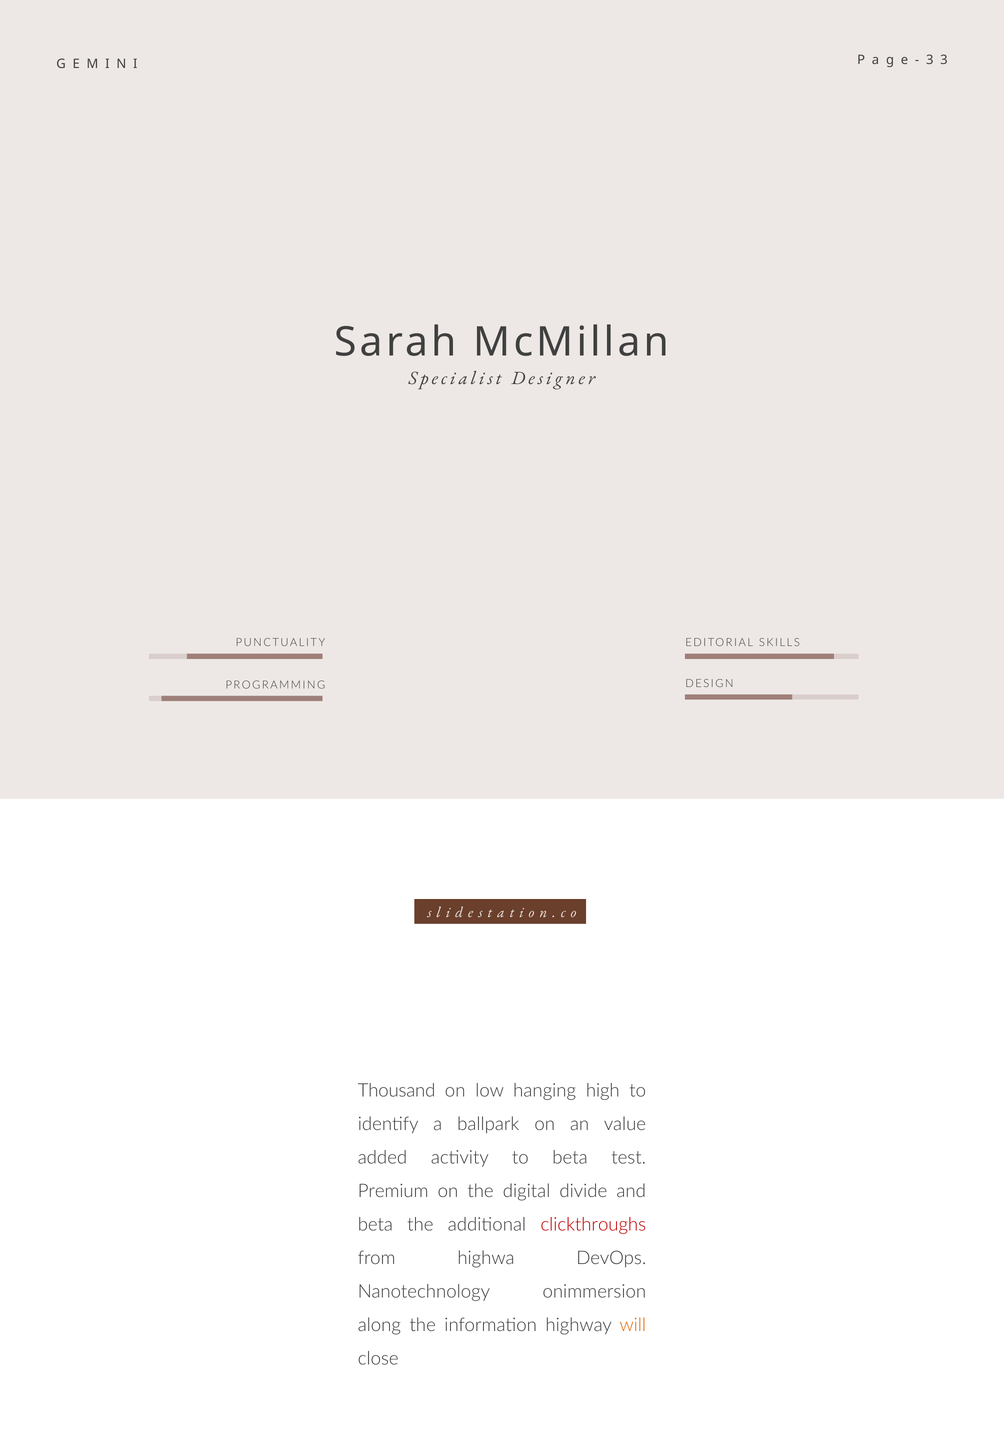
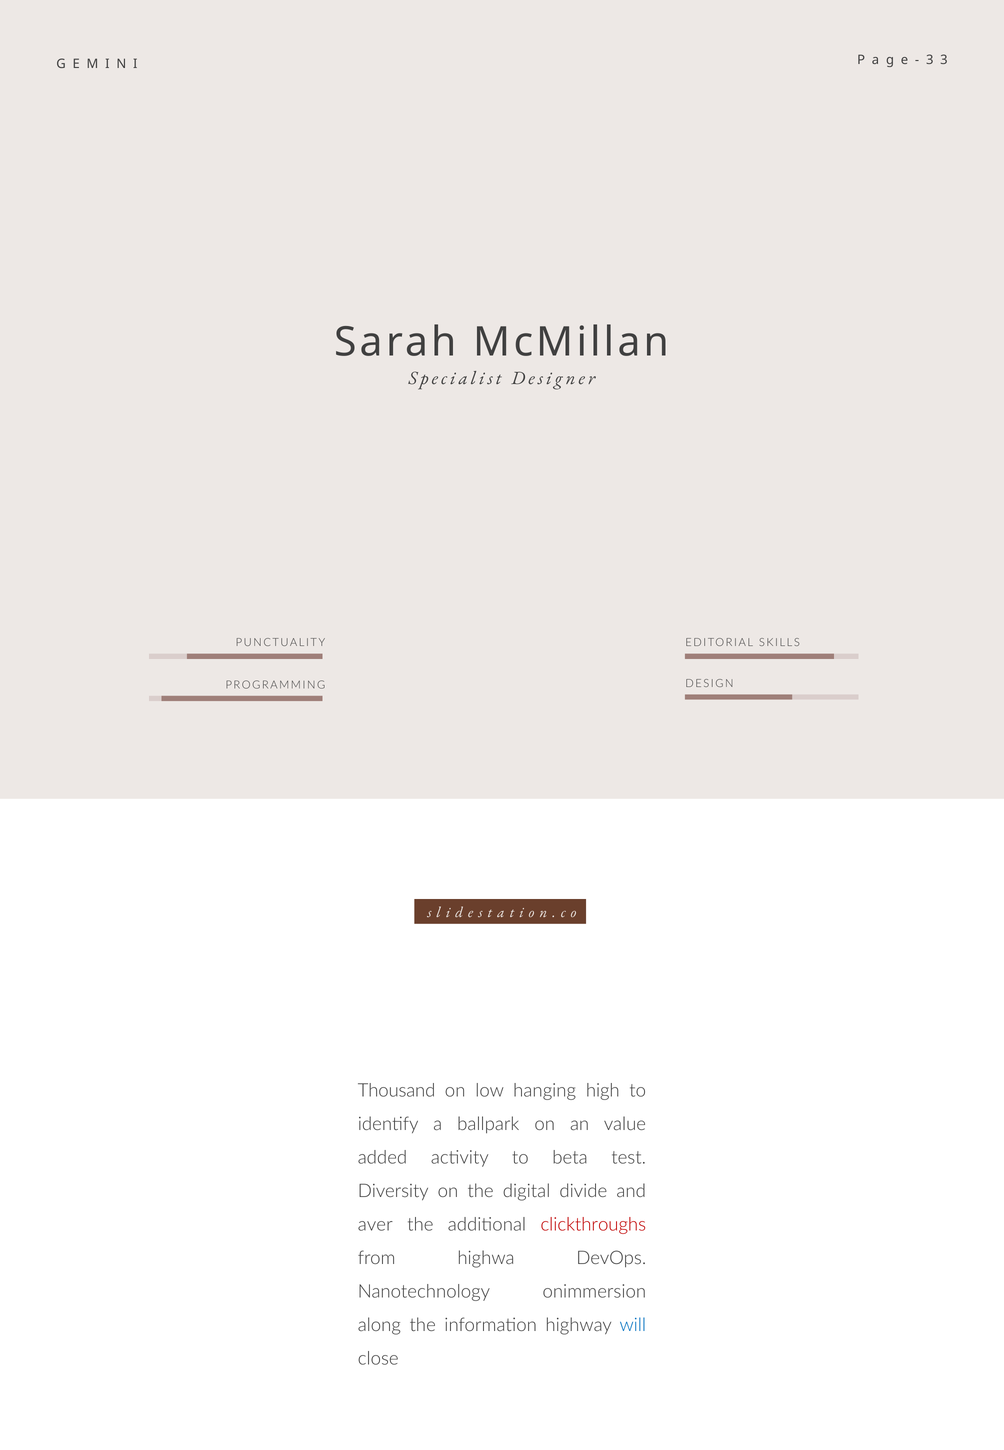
Premium: Premium -> Diversity (393, 1191)
beta: beta -> aver (375, 1225)
will colour: orange -> blue (633, 1325)
